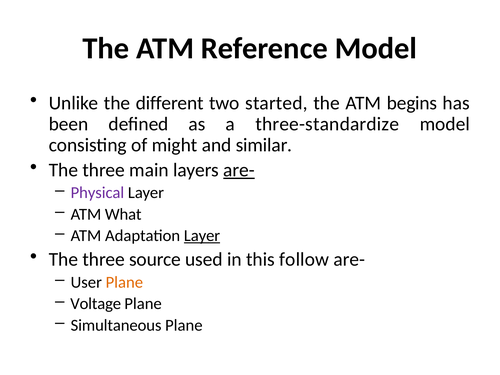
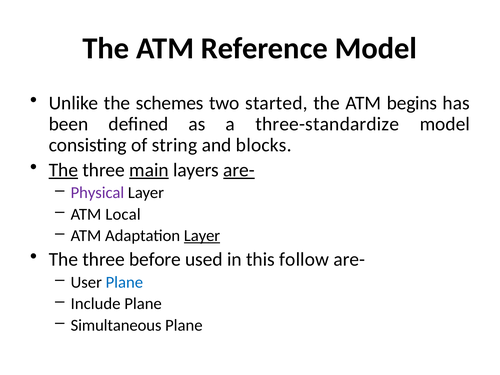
different: different -> schemes (170, 103)
might: might -> string (174, 145)
similar: similar -> blocks (264, 145)
The underline: none -> present (63, 170)
main underline: none -> present (149, 170)
What: What -> Local (123, 214)
source: source -> before (155, 260)
Plane colour: orange -> blue (124, 282)
Voltage: Voltage -> Include (96, 304)
